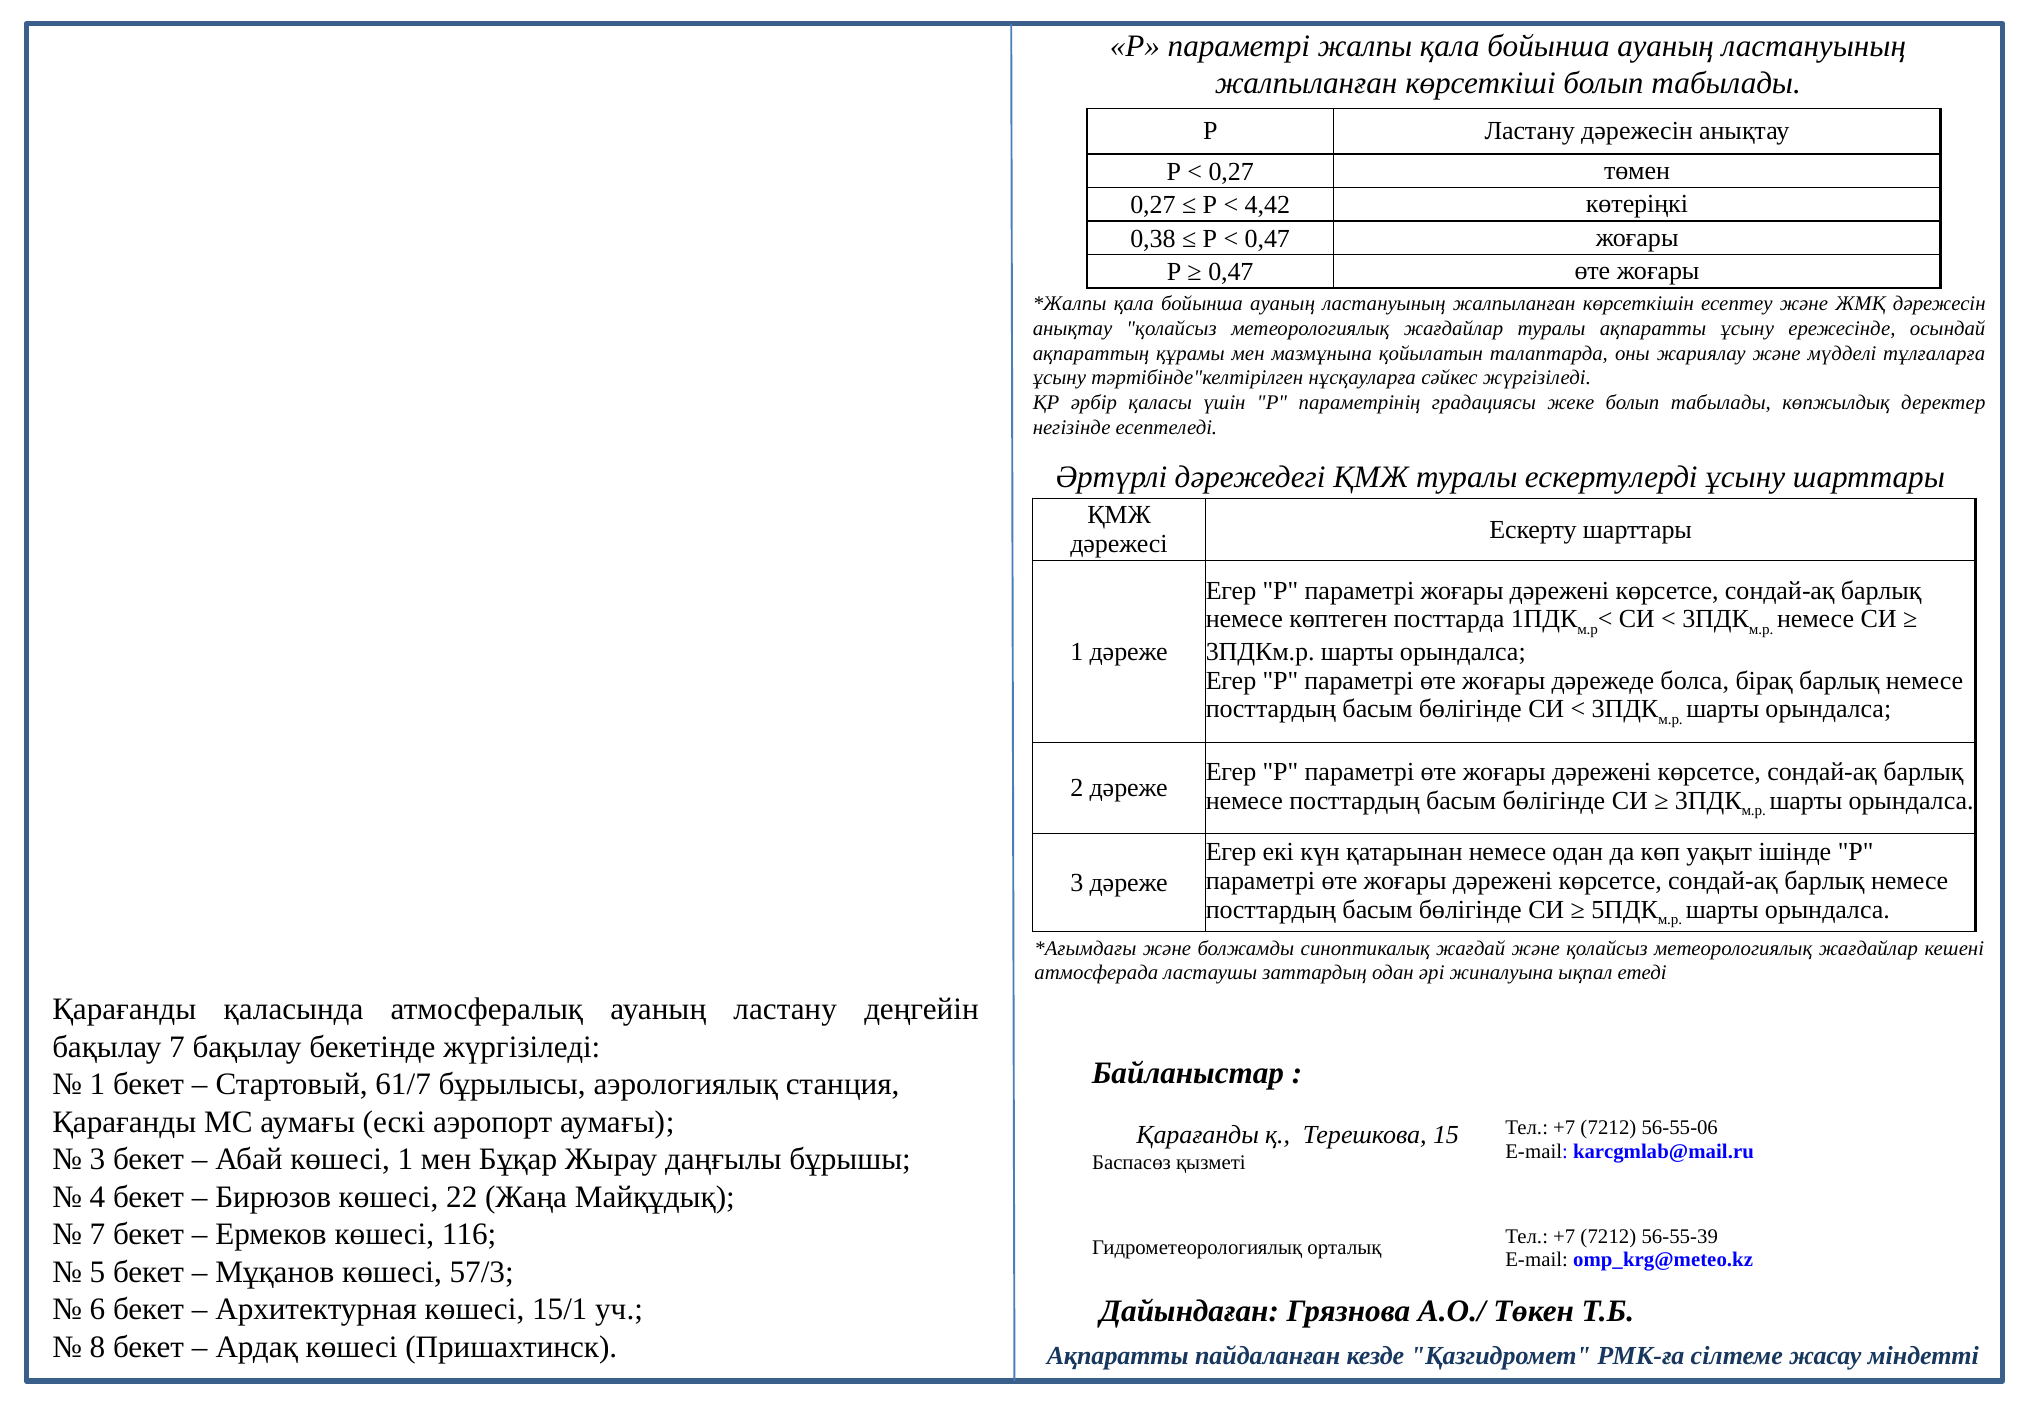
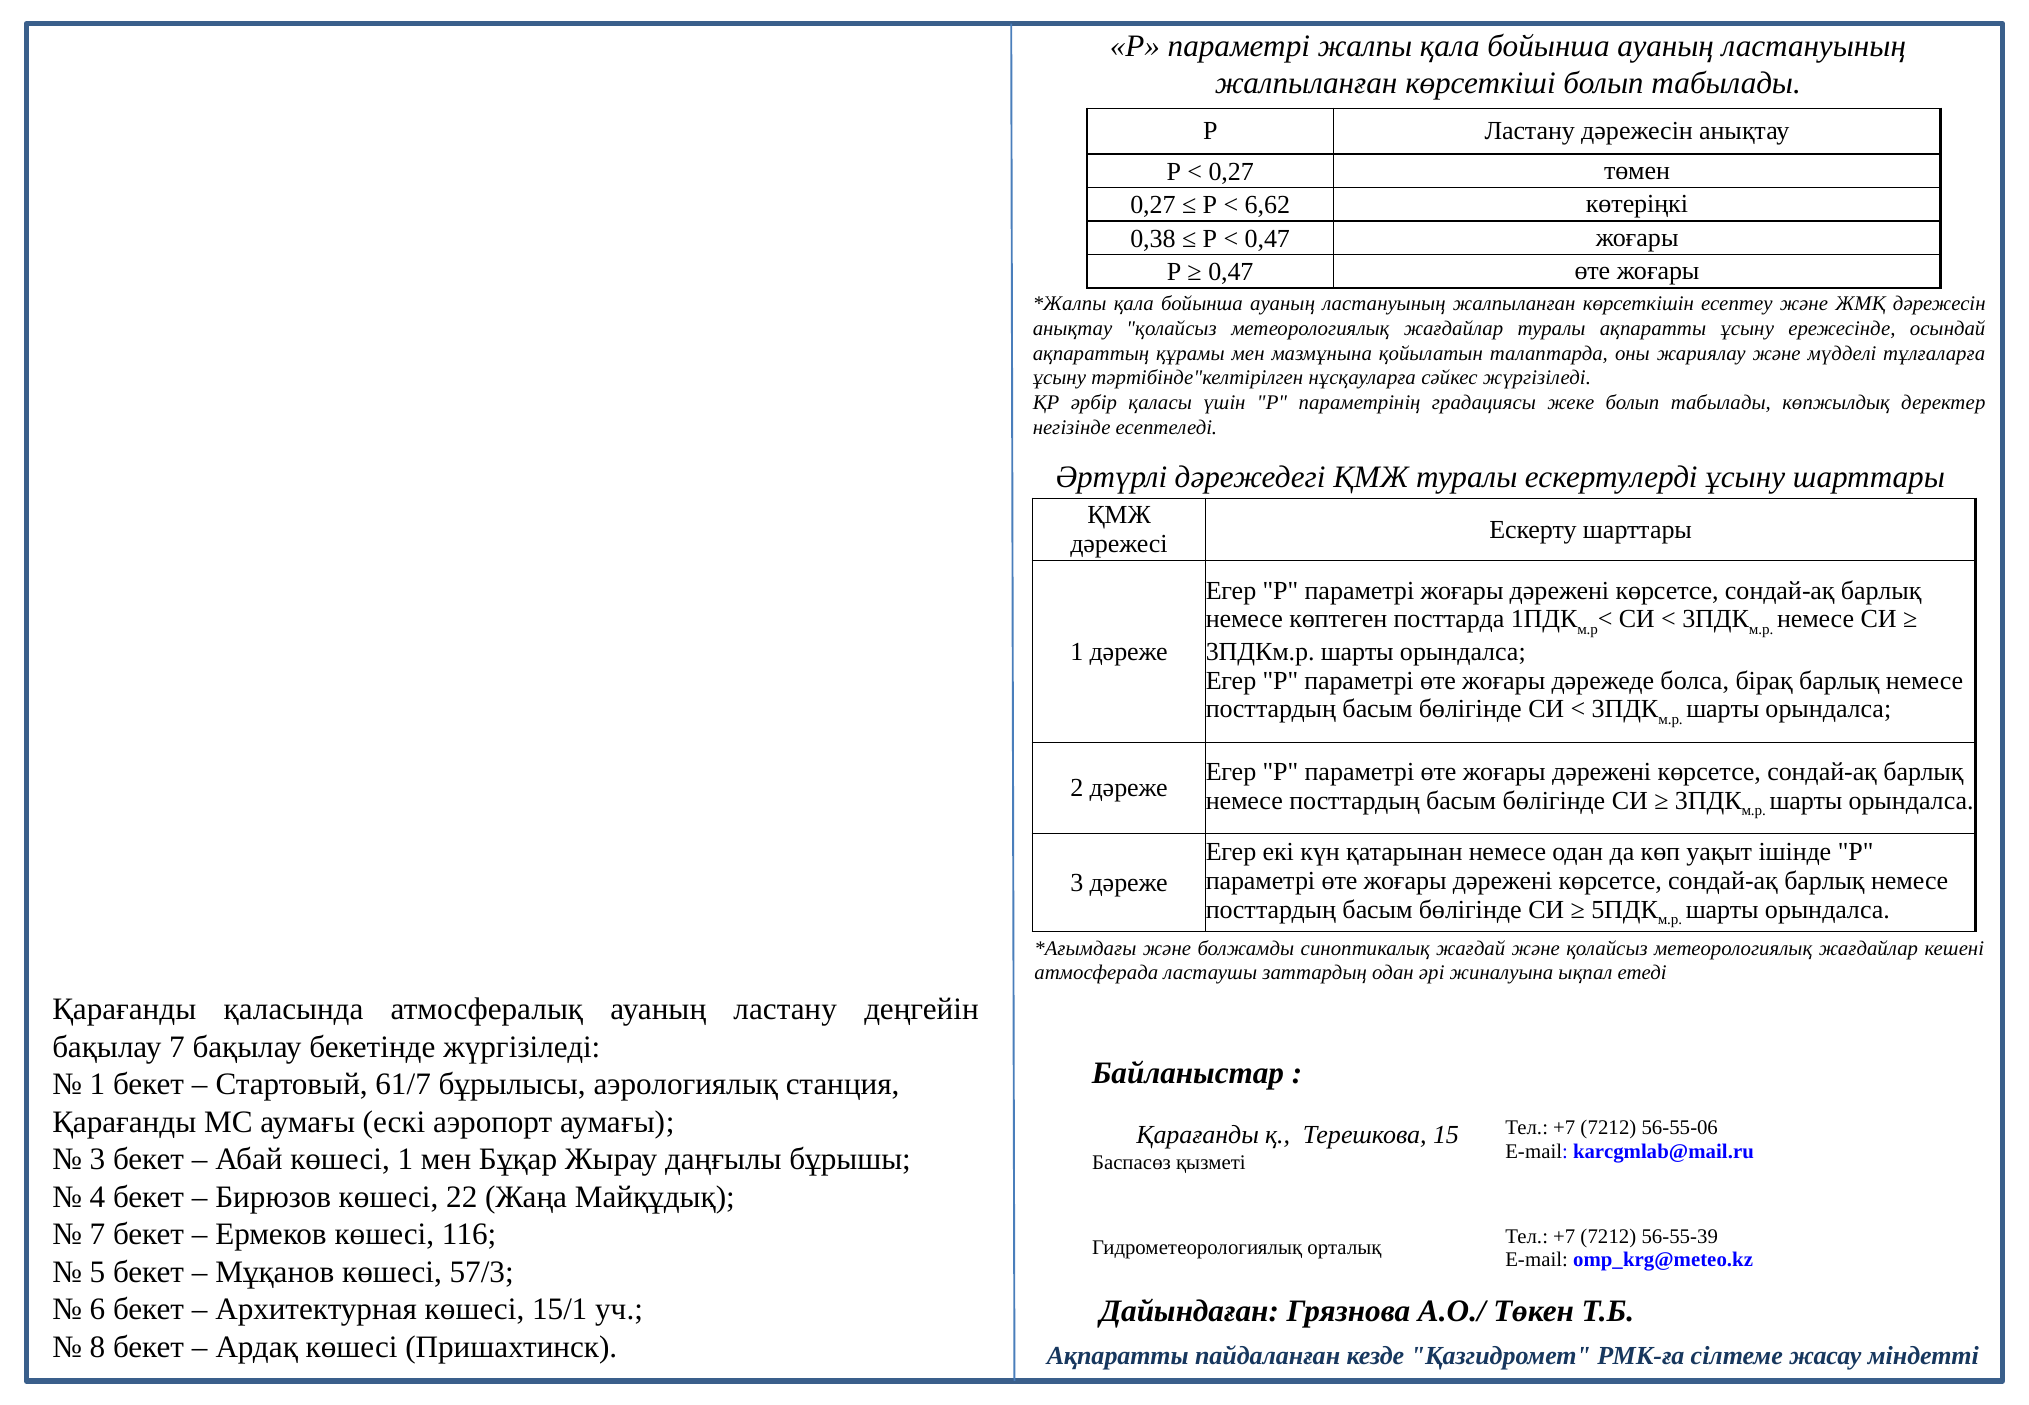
4,42: 4,42 -> 6,62 (1267, 205)
